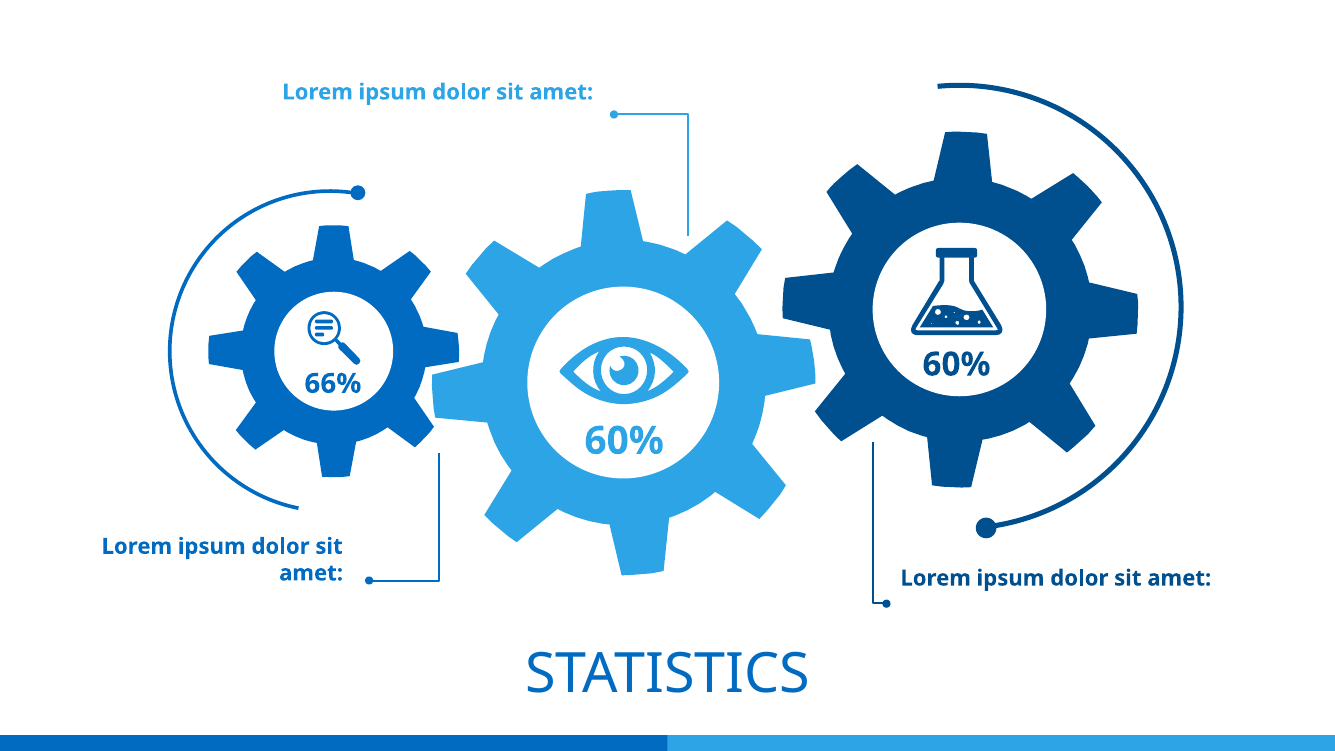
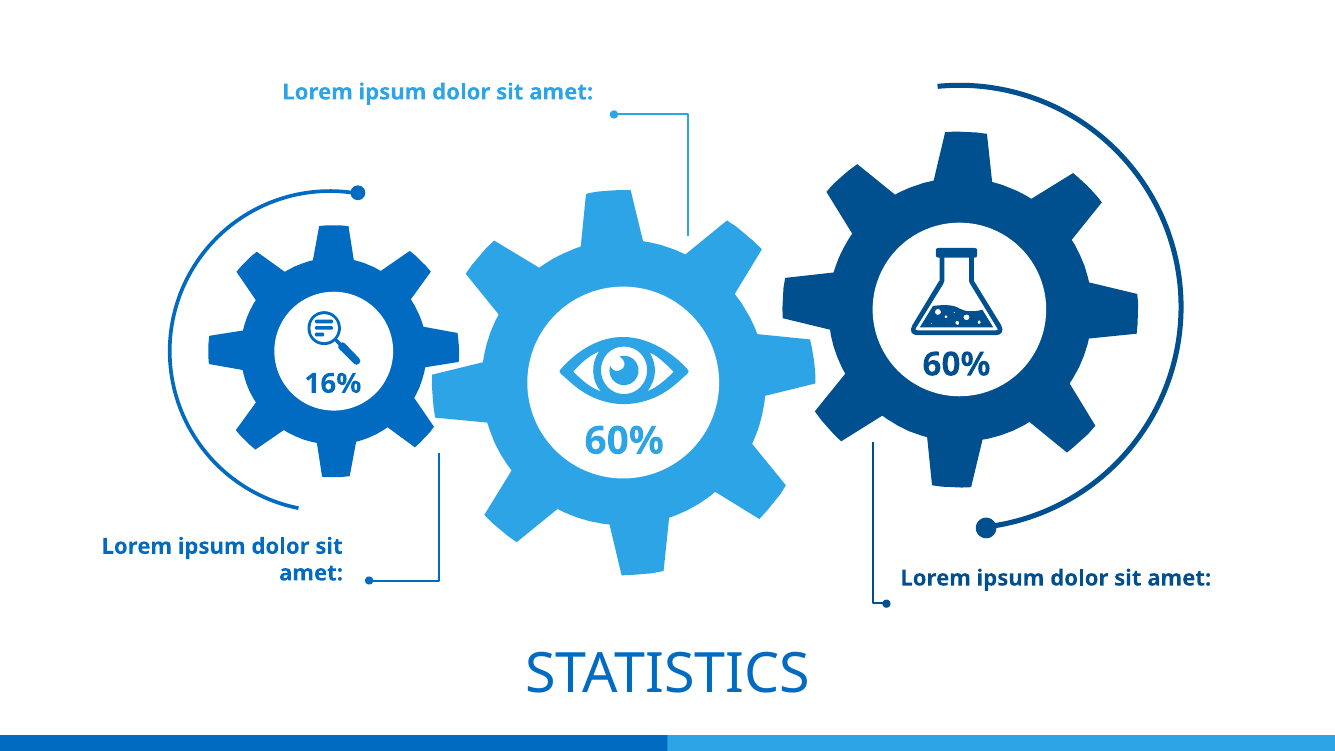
66%: 66% -> 16% (333, 384)
